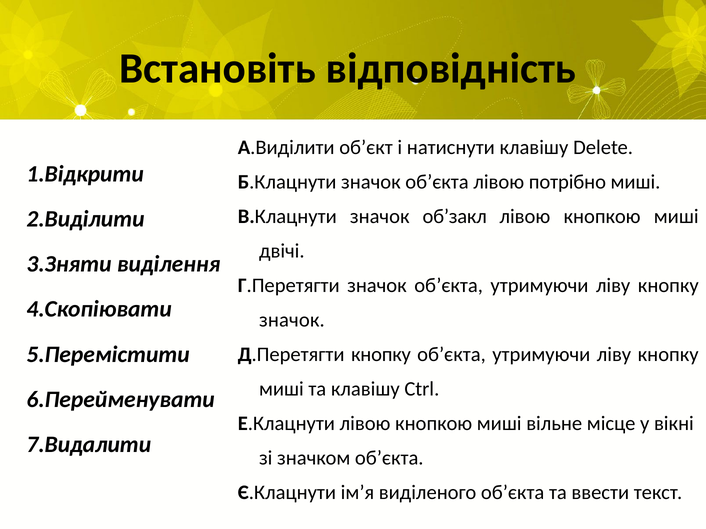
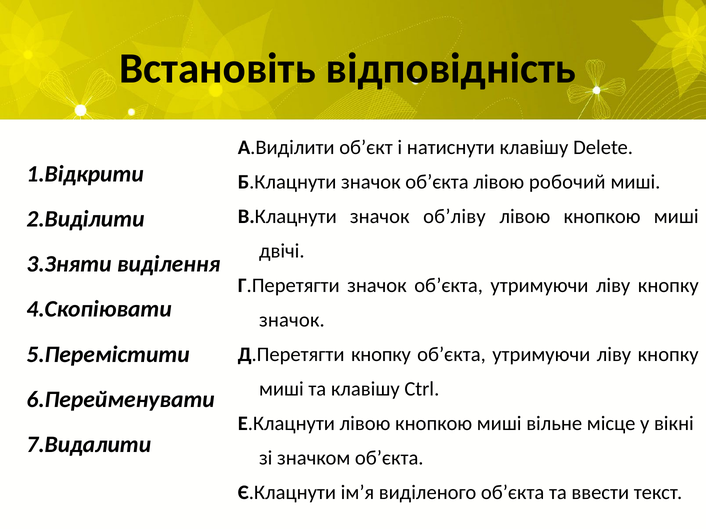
потрібно: потрібно -> робочий (567, 182)
об’закл: об’закл -> об’ліву (454, 217)
